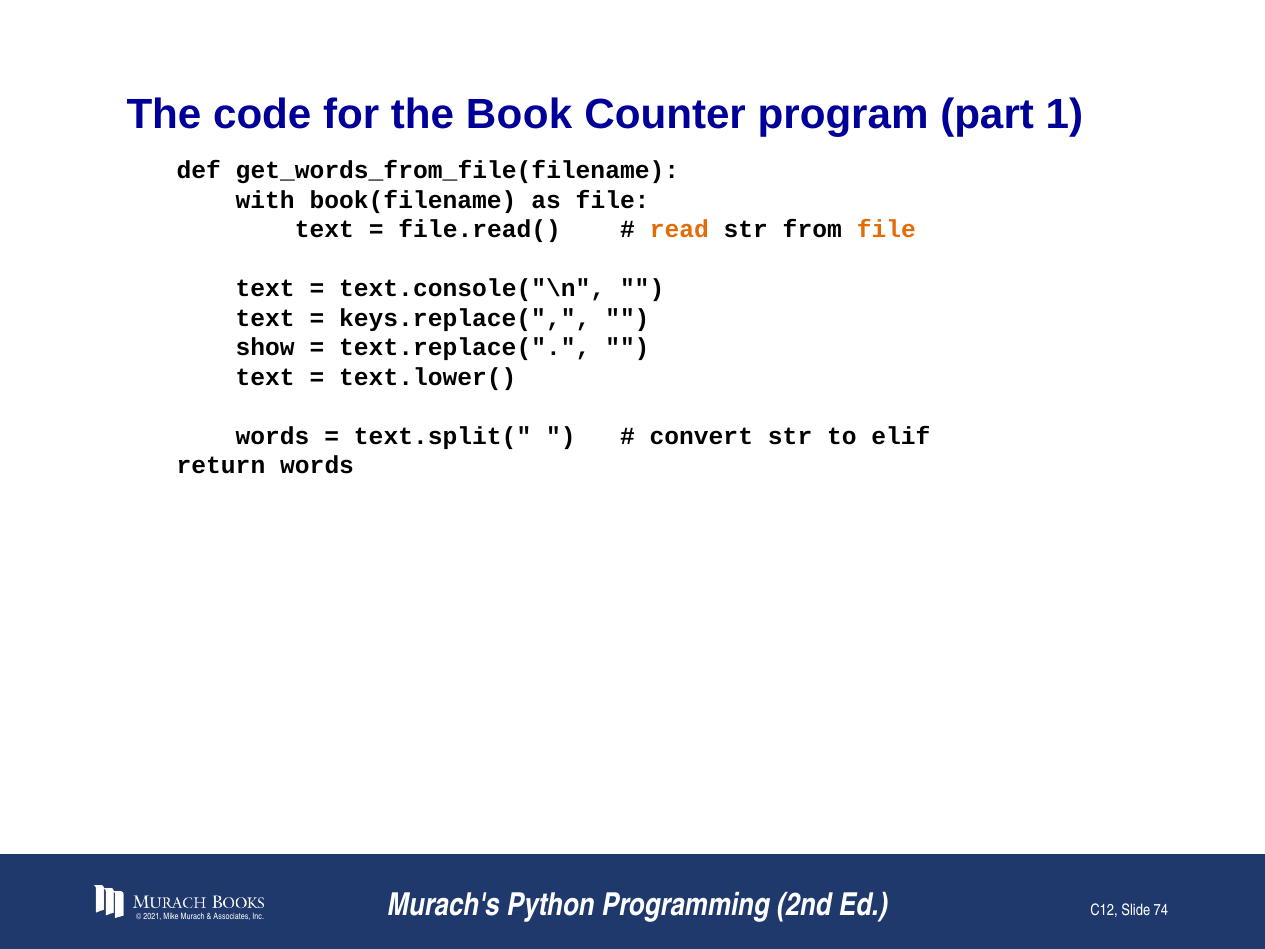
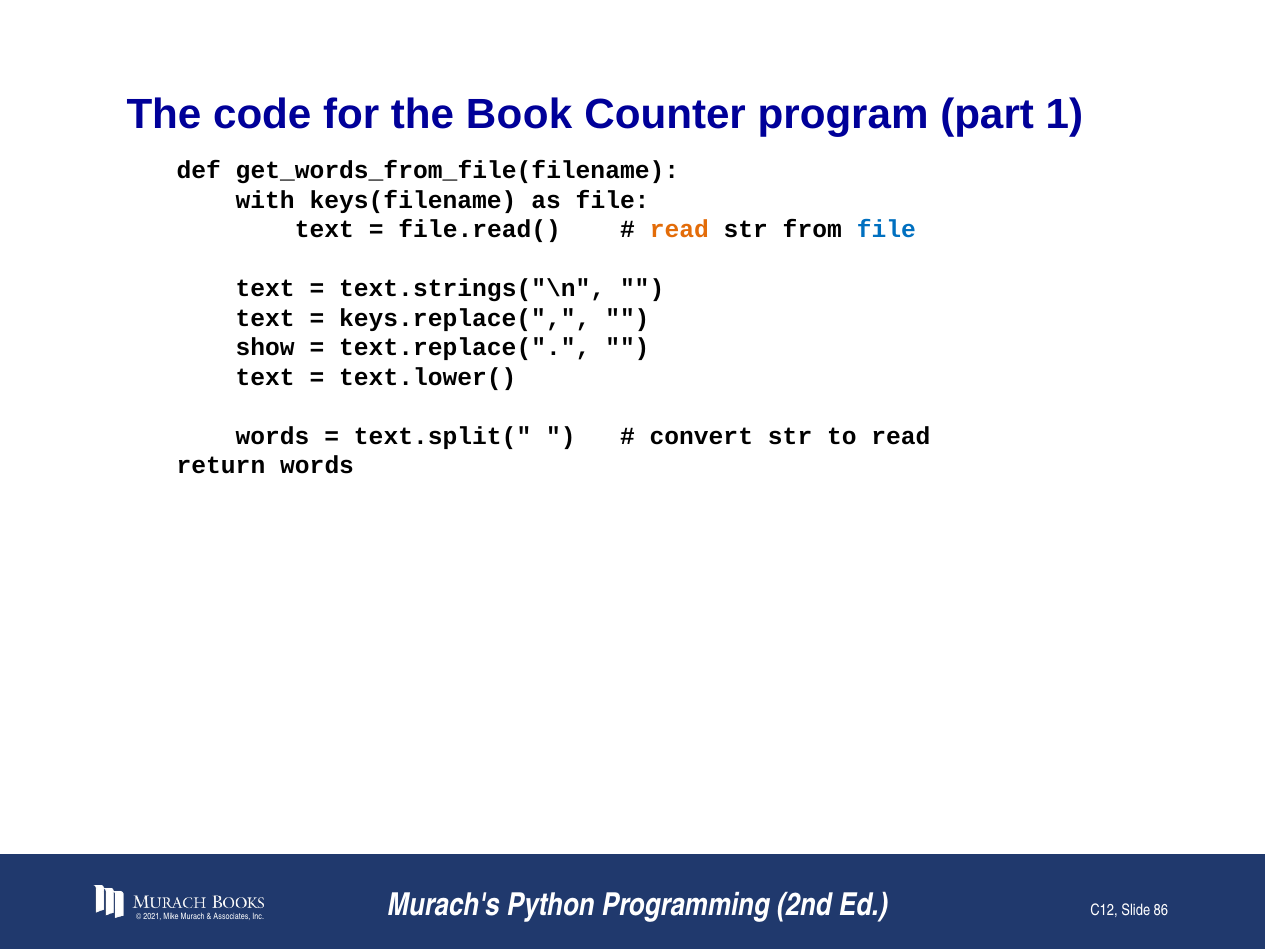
book(filename: book(filename -> keys(filename (413, 200)
file colour: orange -> blue (886, 229)
text.console("\n: text.console("\n -> text.strings("\n (472, 289)
to elif: elif -> read (901, 436)
74: 74 -> 86 (1161, 910)
